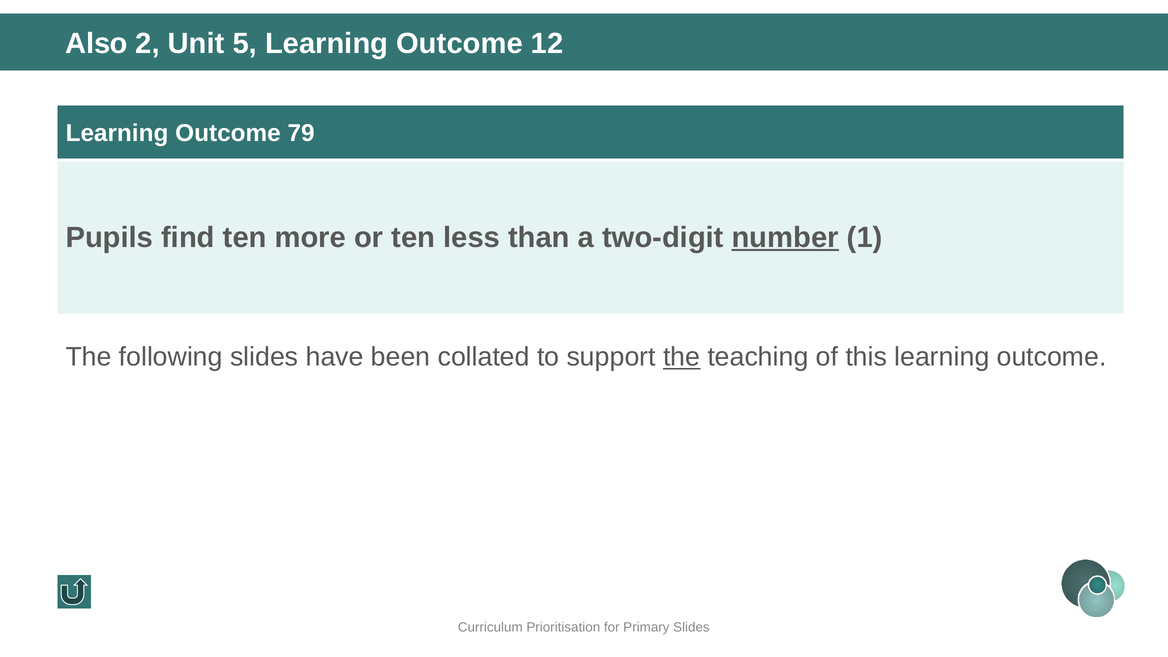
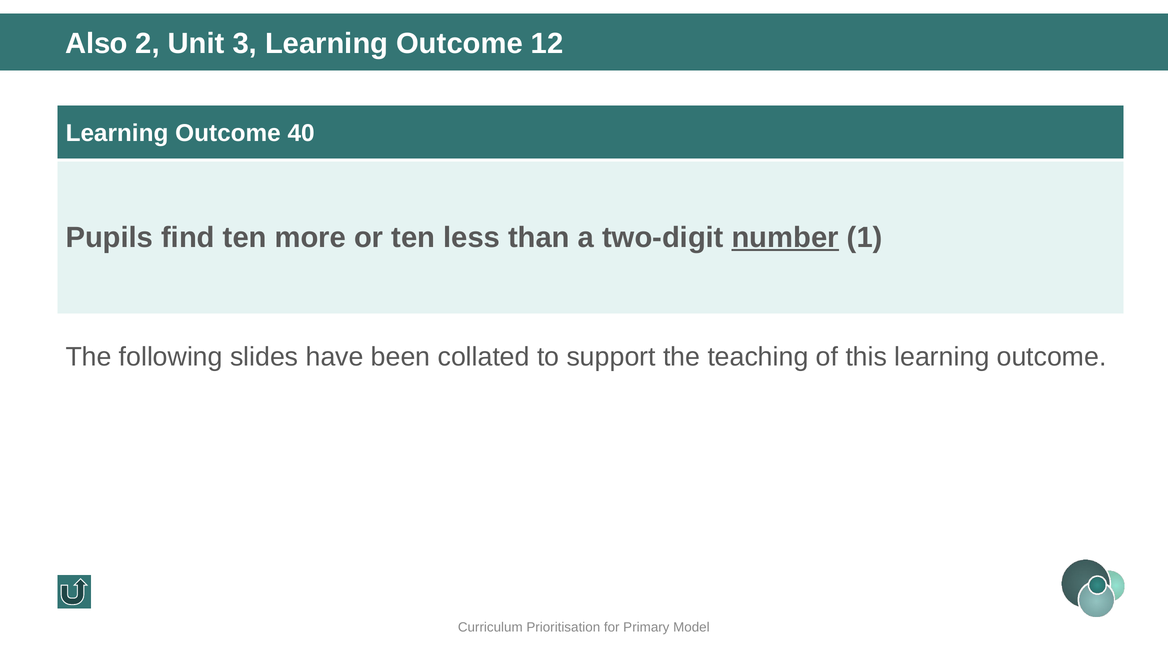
5: 5 -> 3 (245, 44)
79: 79 -> 40 (301, 133)
the underline: present -> none (682, 357)
Primary Slides: Slides -> Model (691, 627)
